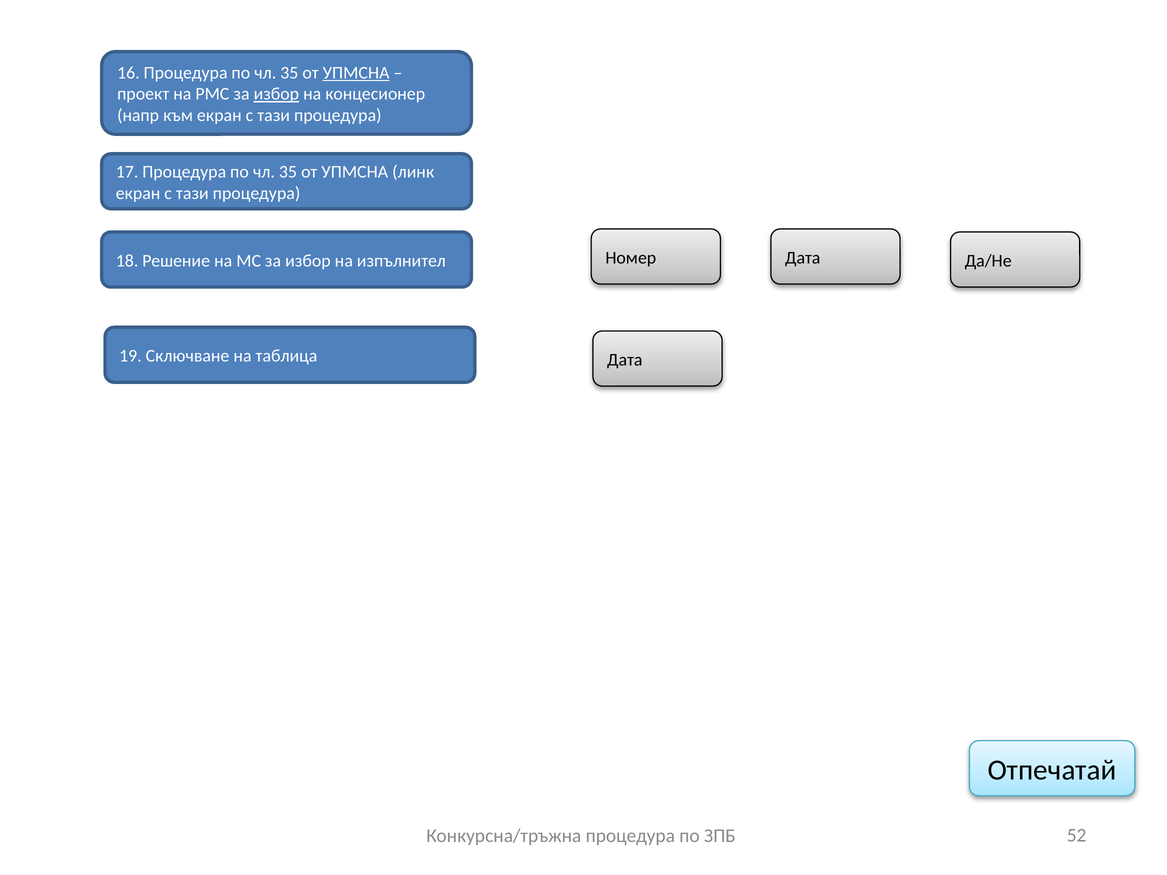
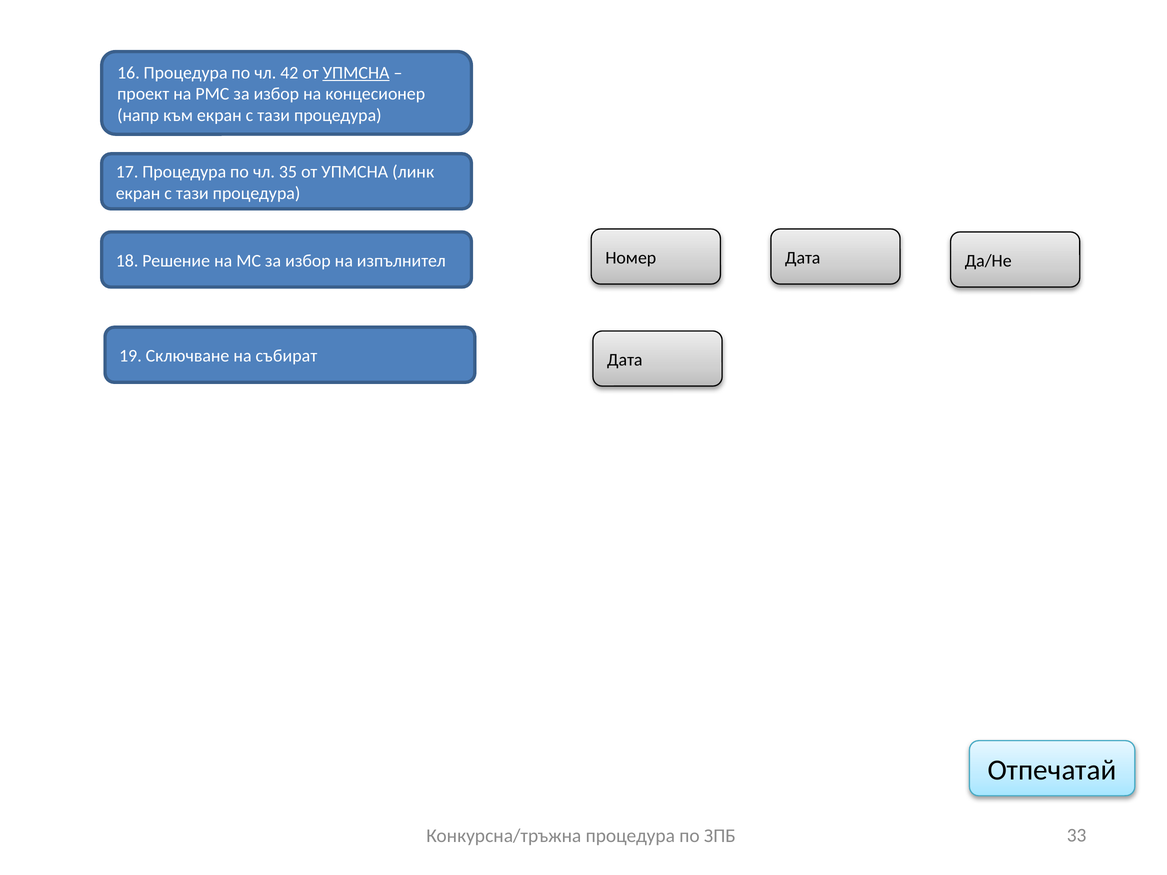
35: 35 -> 42 (289, 73)
избор underline: present -> none (276, 94)
таблица: таблица -> събират (286, 356)
52: 52 -> 33 (1077, 836)
